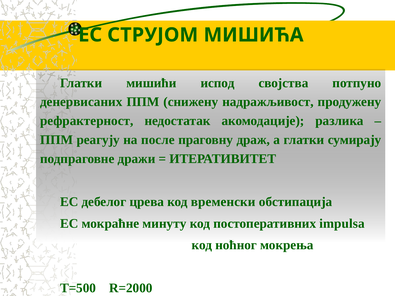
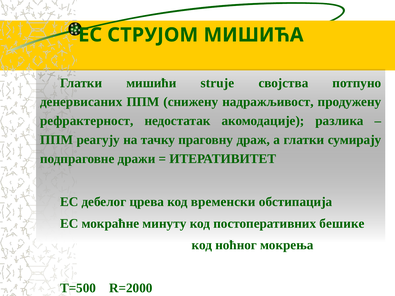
испод: испод -> struje (217, 83)
после: после -> тачку (158, 140)
impulsa: impulsa -> бешике (342, 224)
